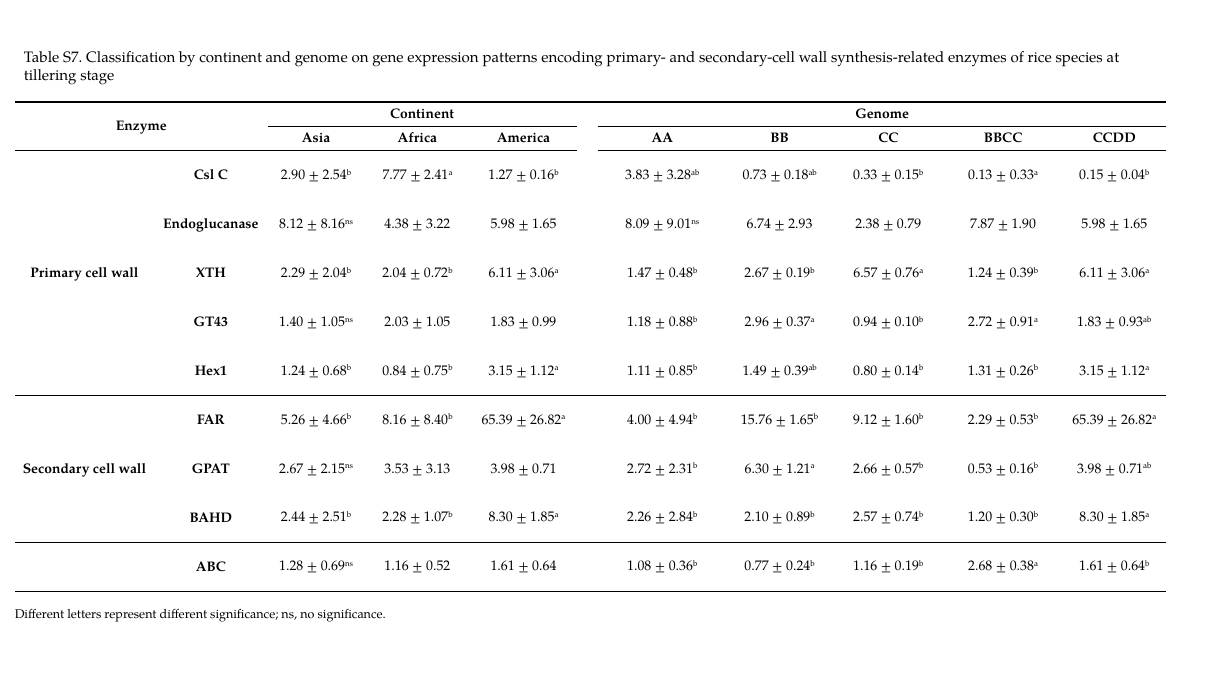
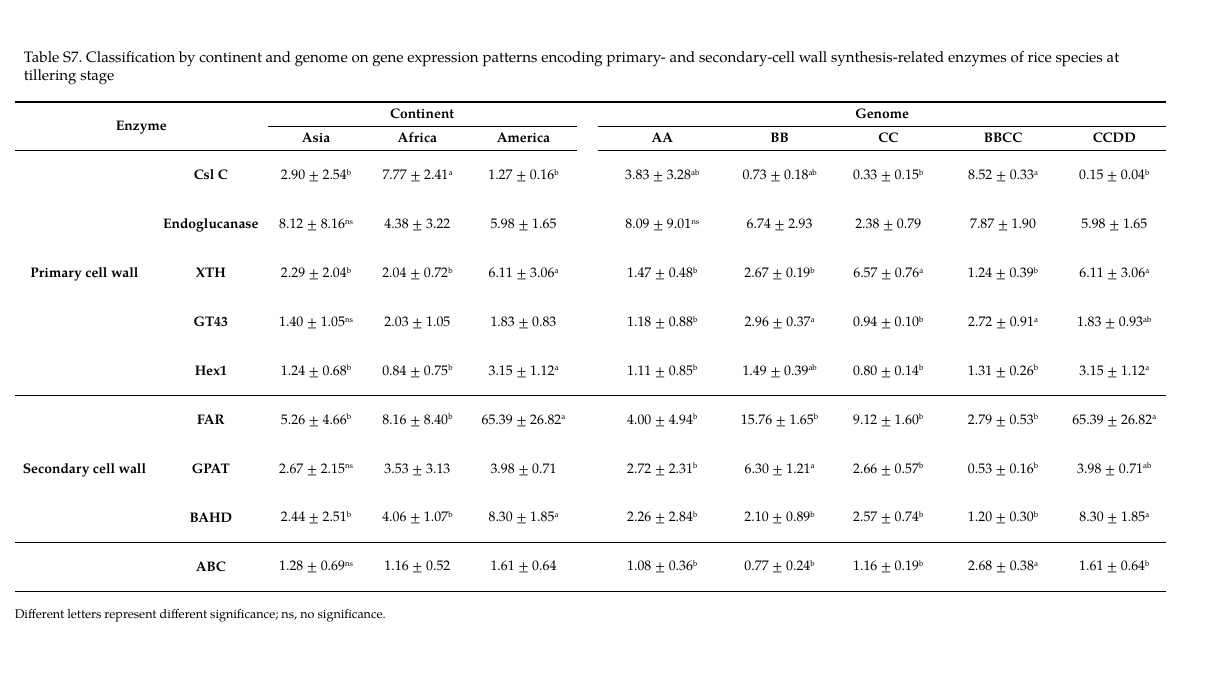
0.13: 0.13 -> 8.52 (980, 175)
0.99: 0.99 -> 0.83 (544, 321)
1.60b 2.29: 2.29 -> 2.79 (980, 419)
2.28: 2.28 -> 4.06 (394, 517)
